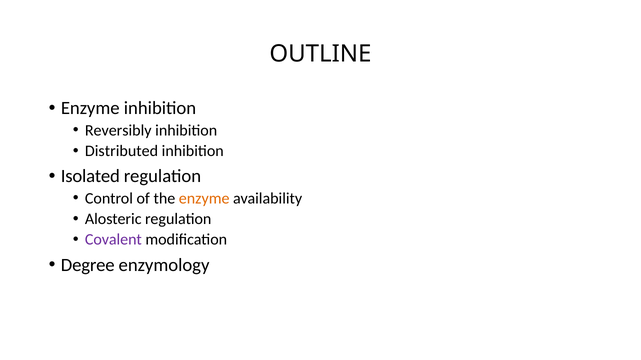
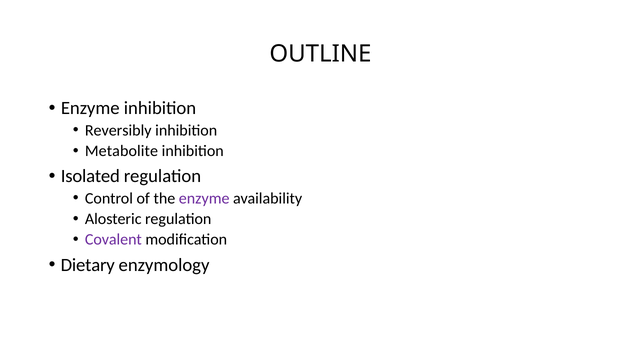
Distributed: Distributed -> Metabolite (121, 151)
enzyme colour: orange -> purple (204, 199)
Degree: Degree -> Dietary (88, 265)
